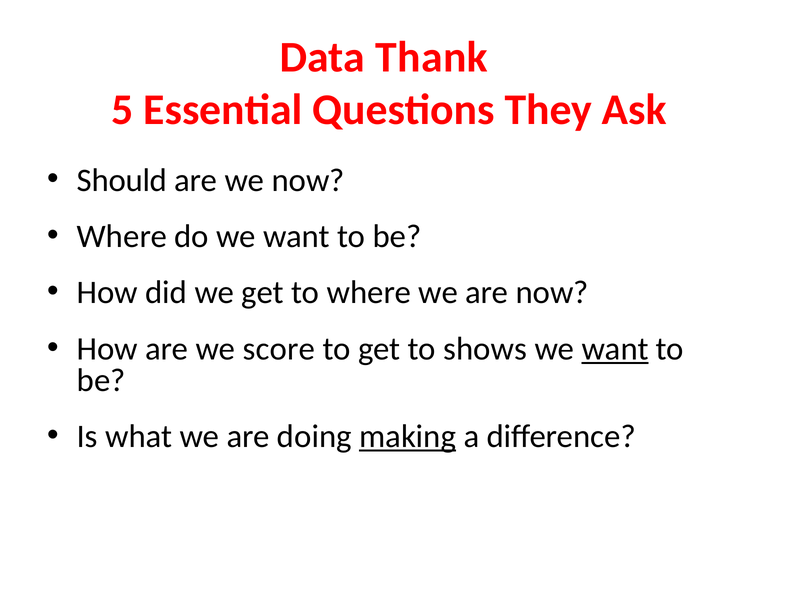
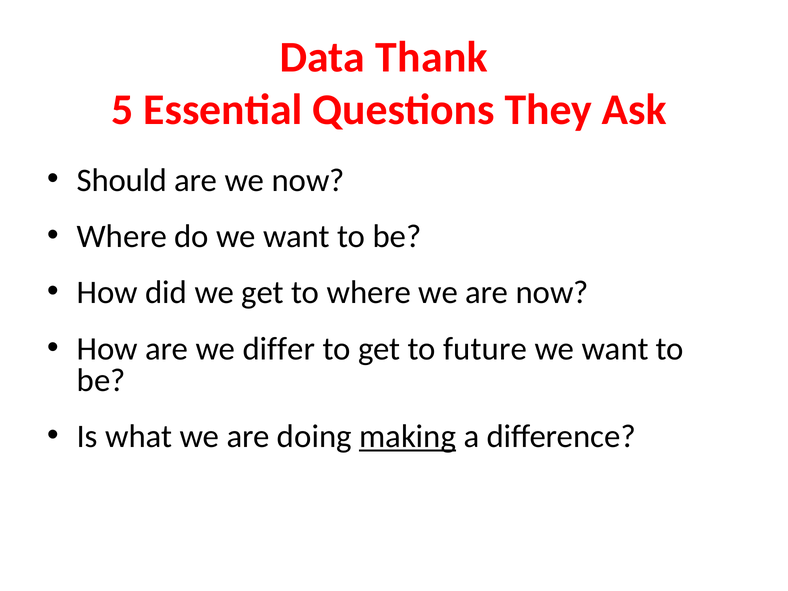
score: score -> differ (279, 349)
shows: shows -> future (485, 349)
want underline: present -> none (615, 349)
